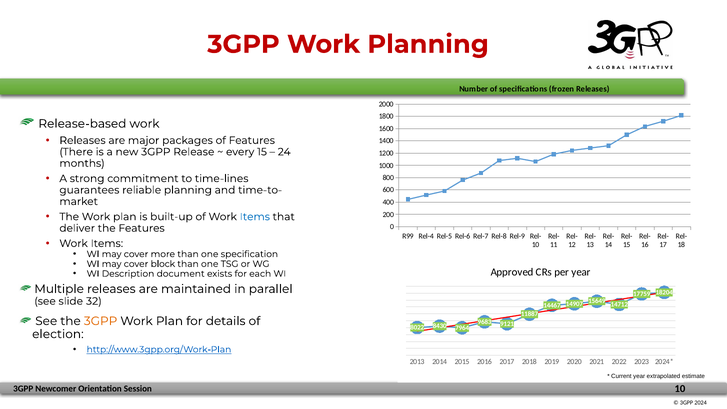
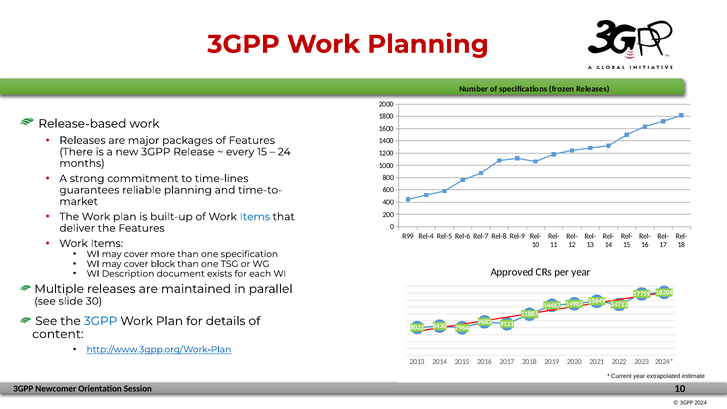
32: 32 -> 30 (94, 301)
3GPP colour: orange -> blue (101, 321)
election: election -> content (58, 334)
